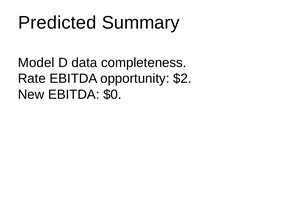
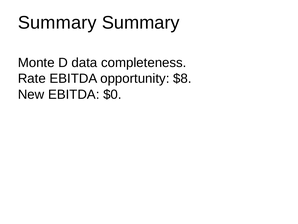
Predicted: Predicted -> Summary (57, 23)
Model: Model -> Monte (36, 62)
$2: $2 -> $8 (182, 78)
